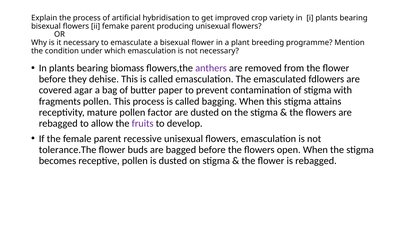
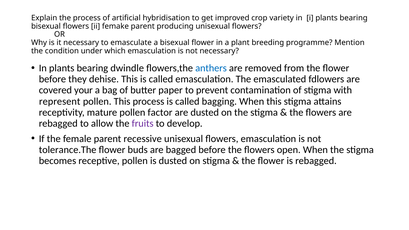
biomass: biomass -> dwindle (127, 68)
anthers colour: purple -> blue (211, 68)
agar: agar -> your (83, 90)
fragments: fragments -> represent (60, 101)
